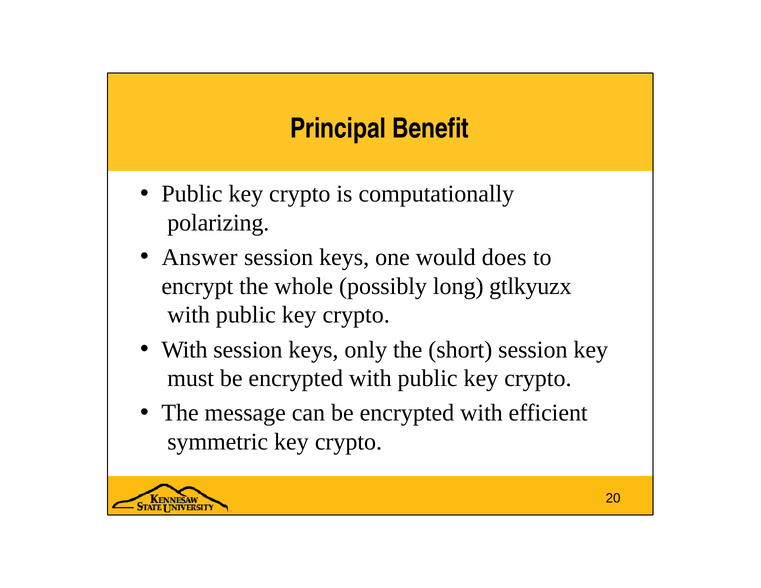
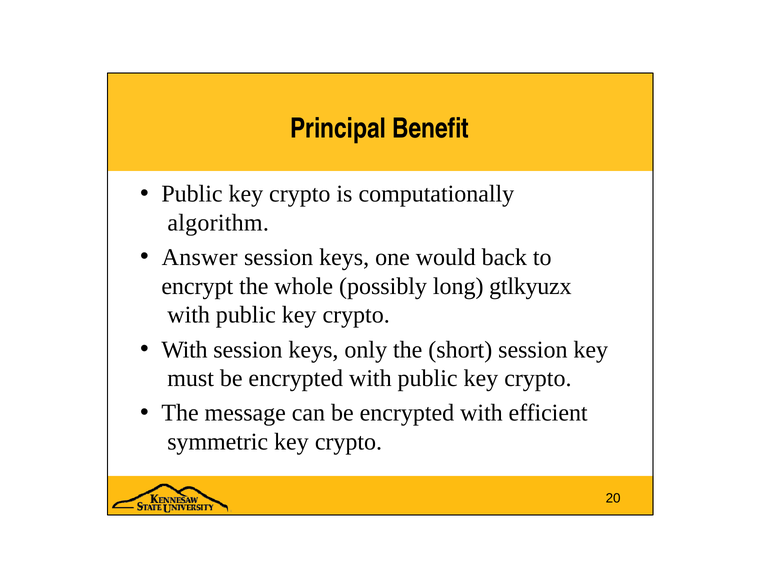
polarizing: polarizing -> algorithm (218, 223)
does: does -> back (504, 257)
